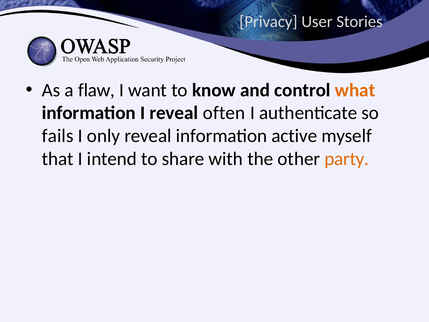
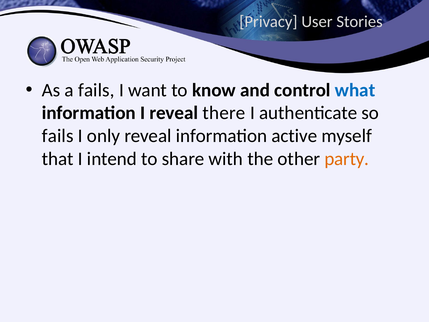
a flaw: flaw -> fails (96, 90)
what colour: orange -> blue (355, 90)
often: often -> there (224, 113)
